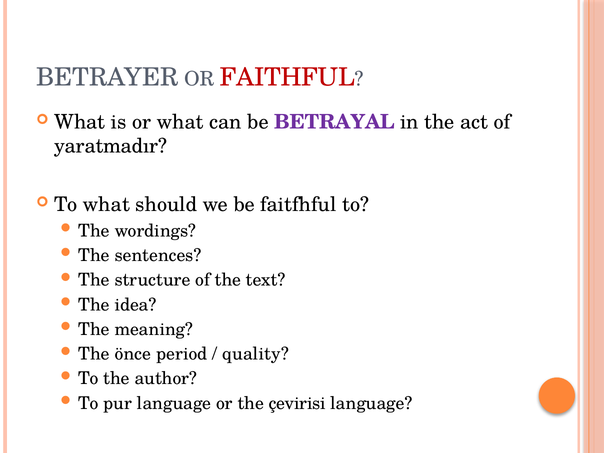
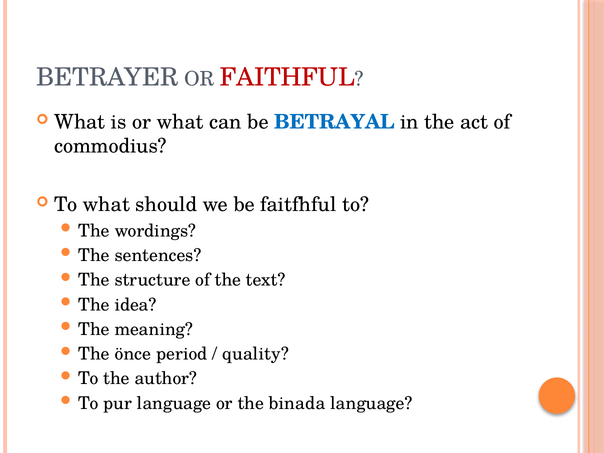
BETRAYAL colour: purple -> blue (334, 122)
yaratmadır: yaratmadır -> commodius (111, 146)
çevirisi: çevirisi -> binada (297, 403)
